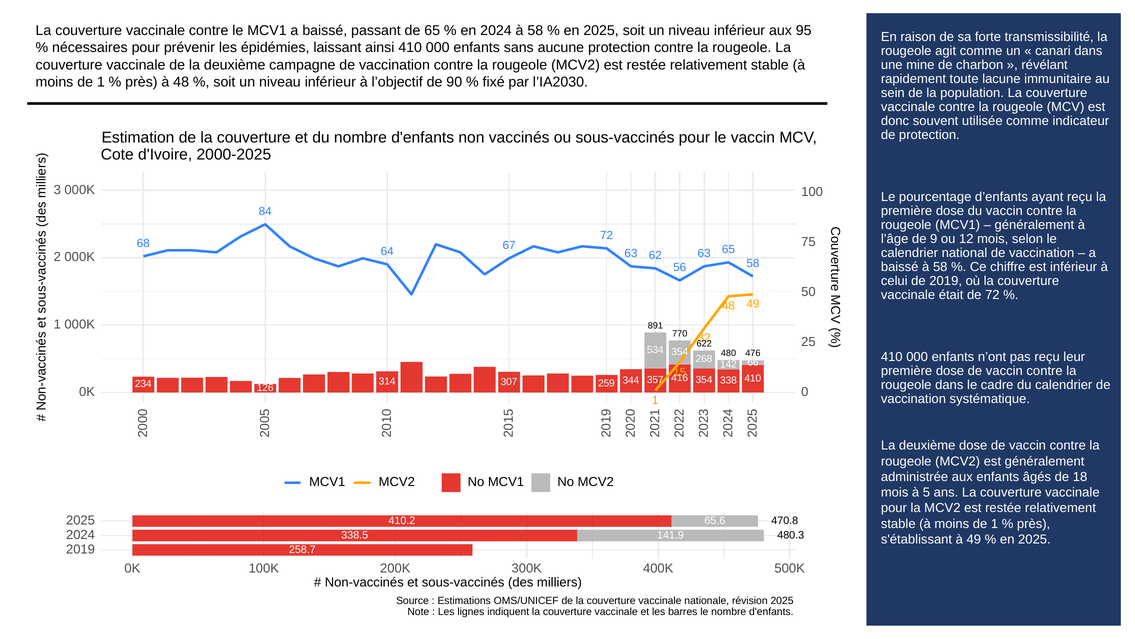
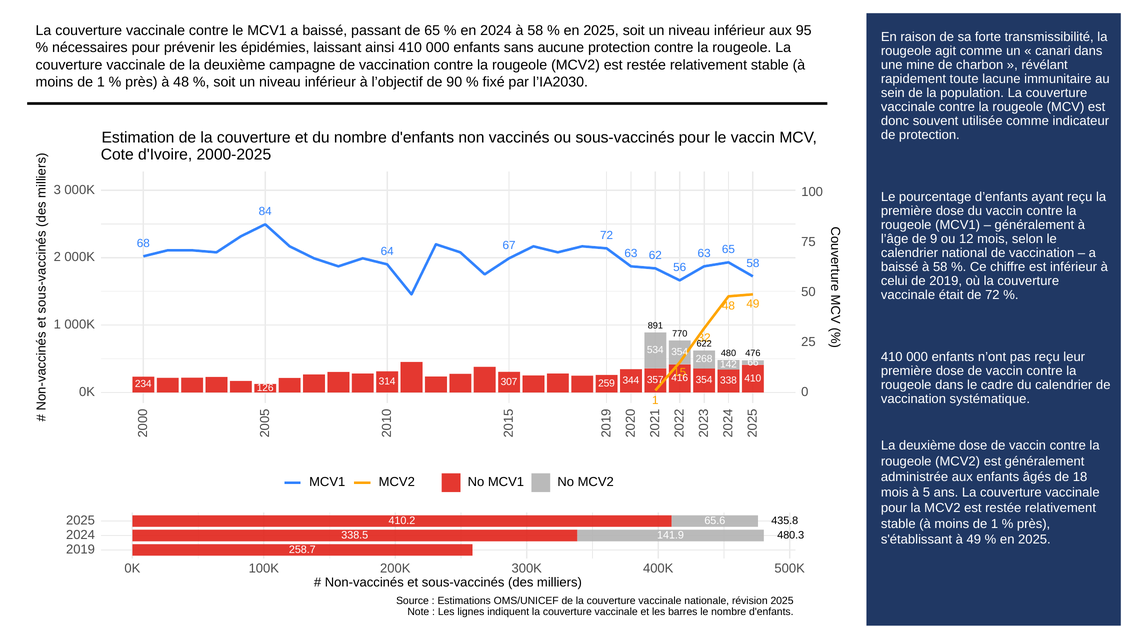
470.8: 470.8 -> 435.8 (785, 520)
